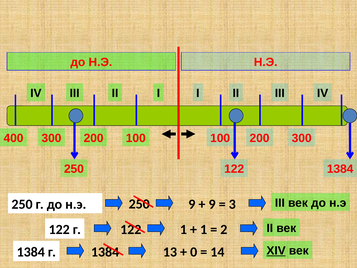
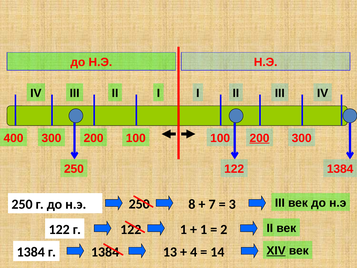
200 underline: none -> present (259, 138)
9: 9 -> 8 (192, 204)
9: 9 -> 7 (212, 204)
0: 0 -> 4 (194, 252)
